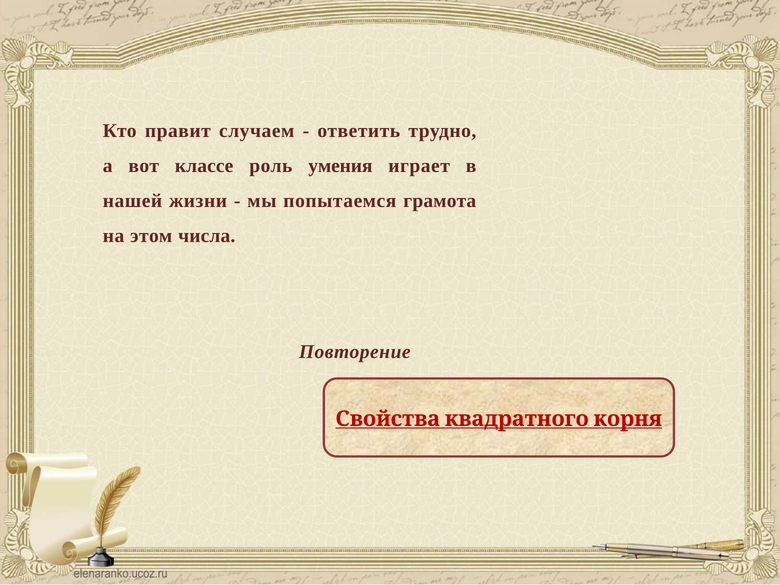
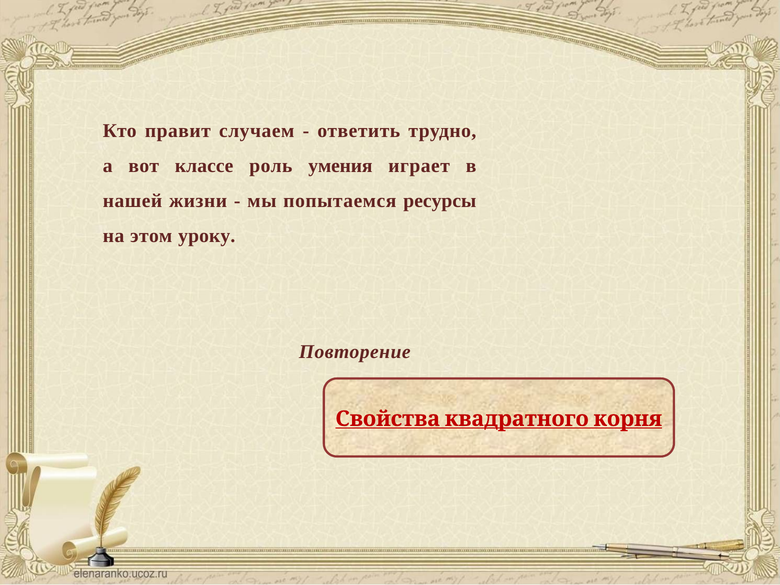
грамота: грамота -> ресурсы (440, 201)
числа: числа -> уроку (207, 236)
